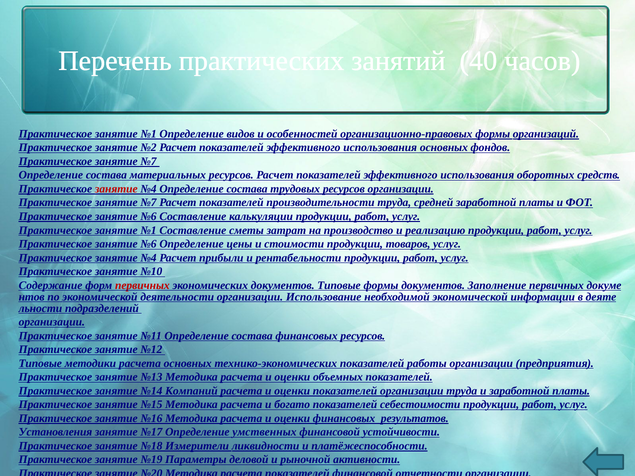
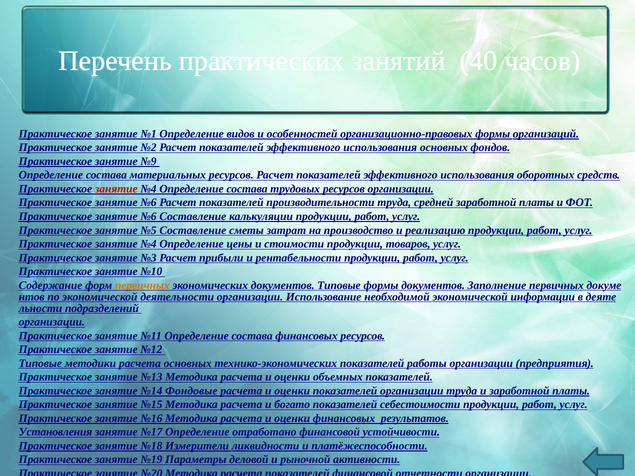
№7: №7 -> №9 (149, 161)
№7: №7 -> №6 (149, 203)
№1: №1 -> №5 (149, 230)
№6: №6 -> №4 (149, 244)
№4: №4 -> №3 (149, 258)
первичных colour: red -> orange (142, 285)
Компаний: Компаний -> Фондовые (191, 391)
умственных: умственных -> отработано (264, 432)
